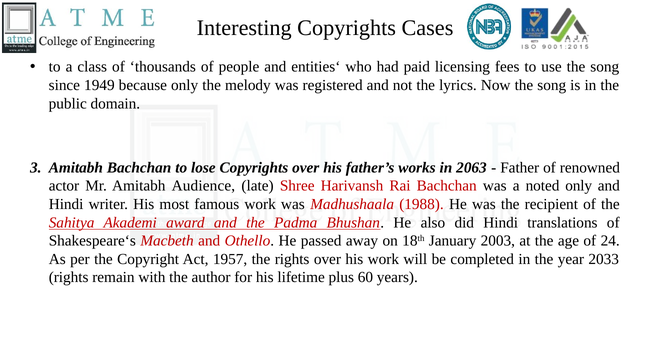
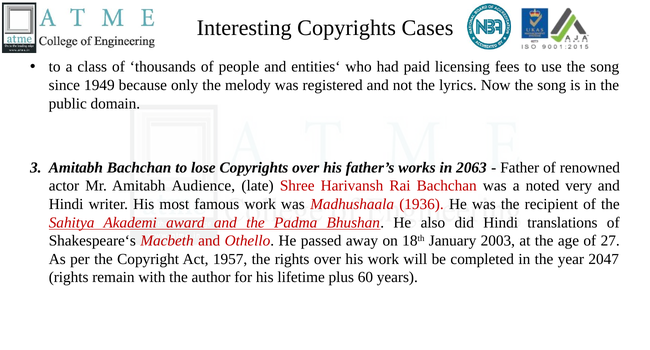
noted only: only -> very (579, 186)
1988: 1988 -> 1936 (421, 204)
24: 24 -> 27 (610, 241)
2033: 2033 -> 2047 (604, 259)
